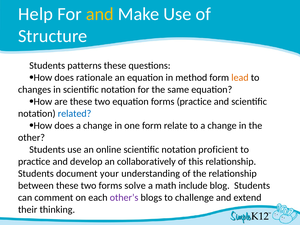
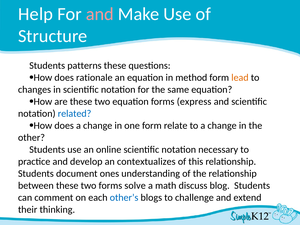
and colour: yellow -> pink (100, 14)
forms practice: practice -> express (194, 102)
proficient: proficient -> necessary (218, 150)
collaboratively: collaboratively -> contextualizes (146, 162)
your: your -> ones (109, 174)
include: include -> discuss (193, 186)
other’s colour: purple -> blue (124, 198)
